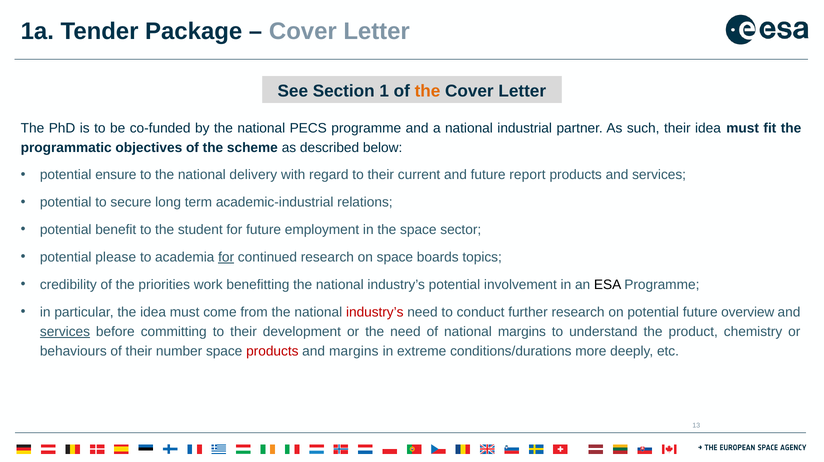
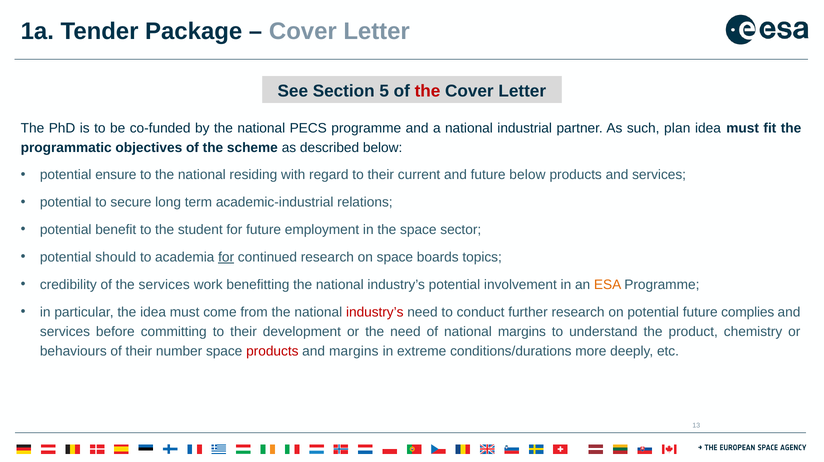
1: 1 -> 5 (384, 91)
the colour: orange -> red (428, 91)
such their: their -> plan (677, 128)
delivery: delivery -> residing (253, 175)
future report: report -> below (527, 175)
please: please -> should (116, 257)
the priorities: priorities -> services (164, 285)
ESA colour: black -> orange (608, 285)
overview: overview -> complies (748, 312)
services underline: present -> none (65, 332)
